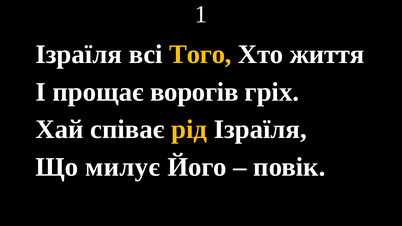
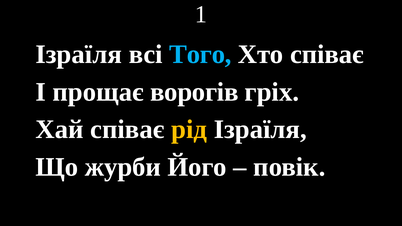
Того colour: yellow -> light blue (200, 55)
Хто життя: життя -> співає (327, 55)
милує: милує -> журби (123, 167)
